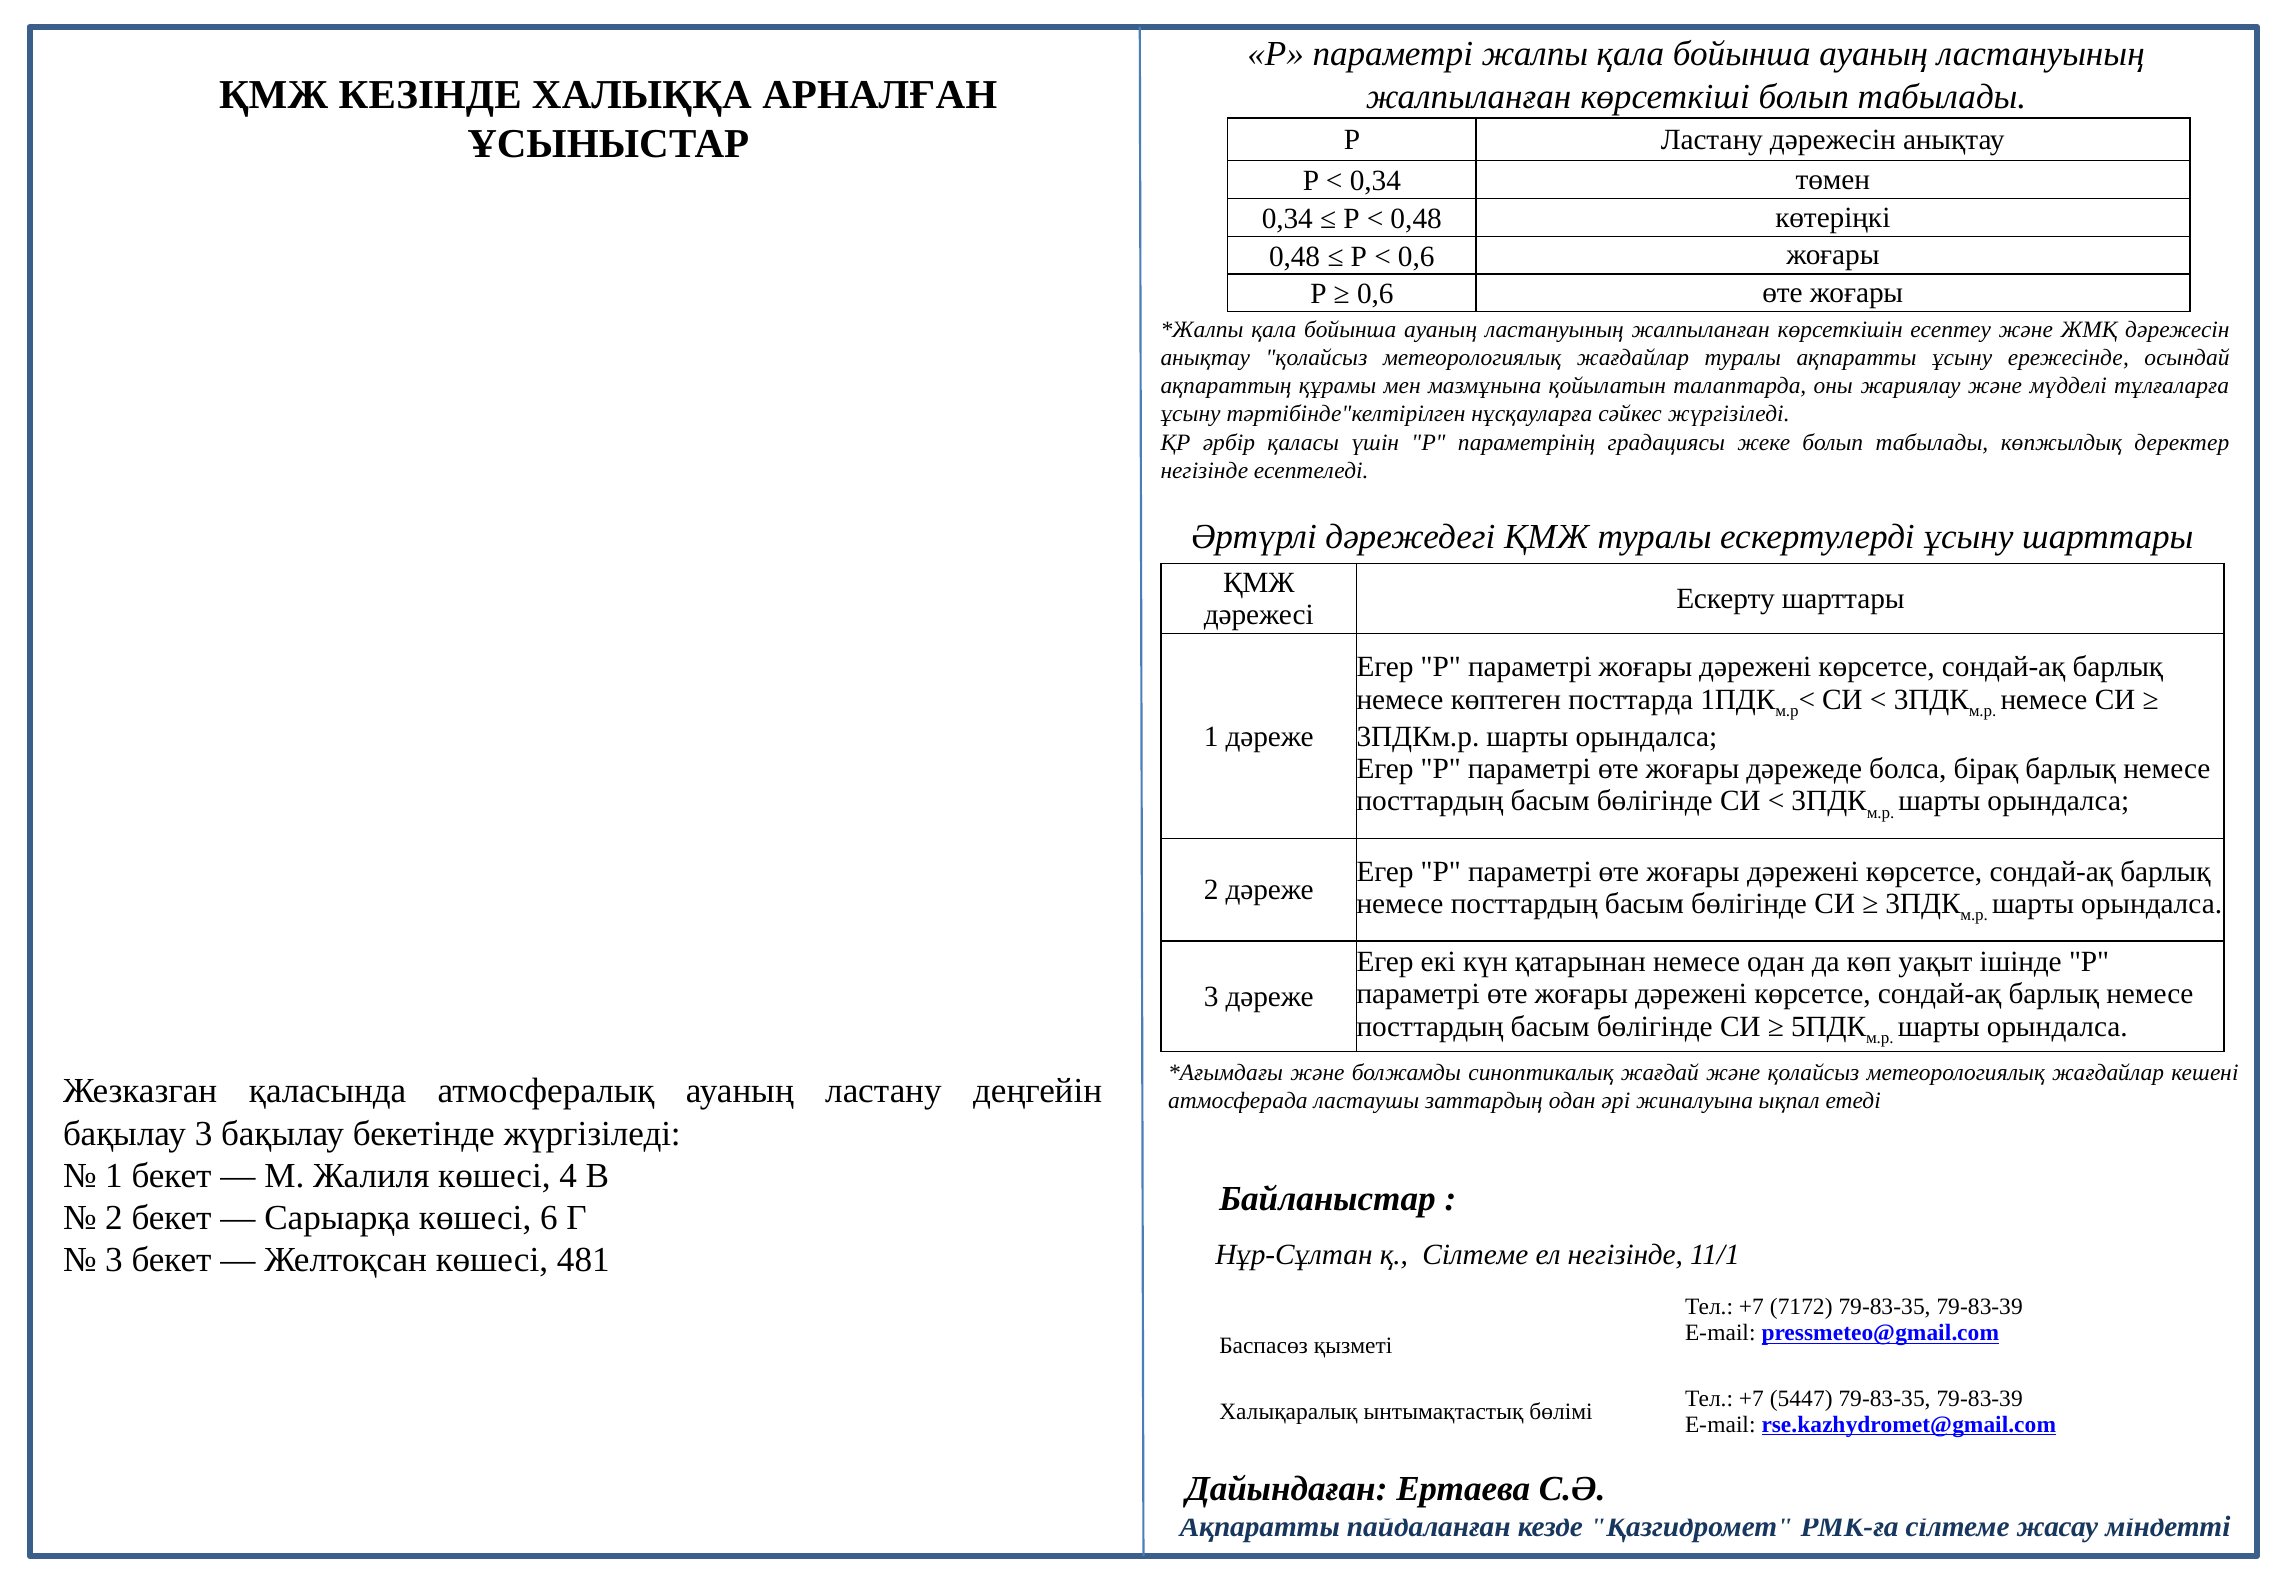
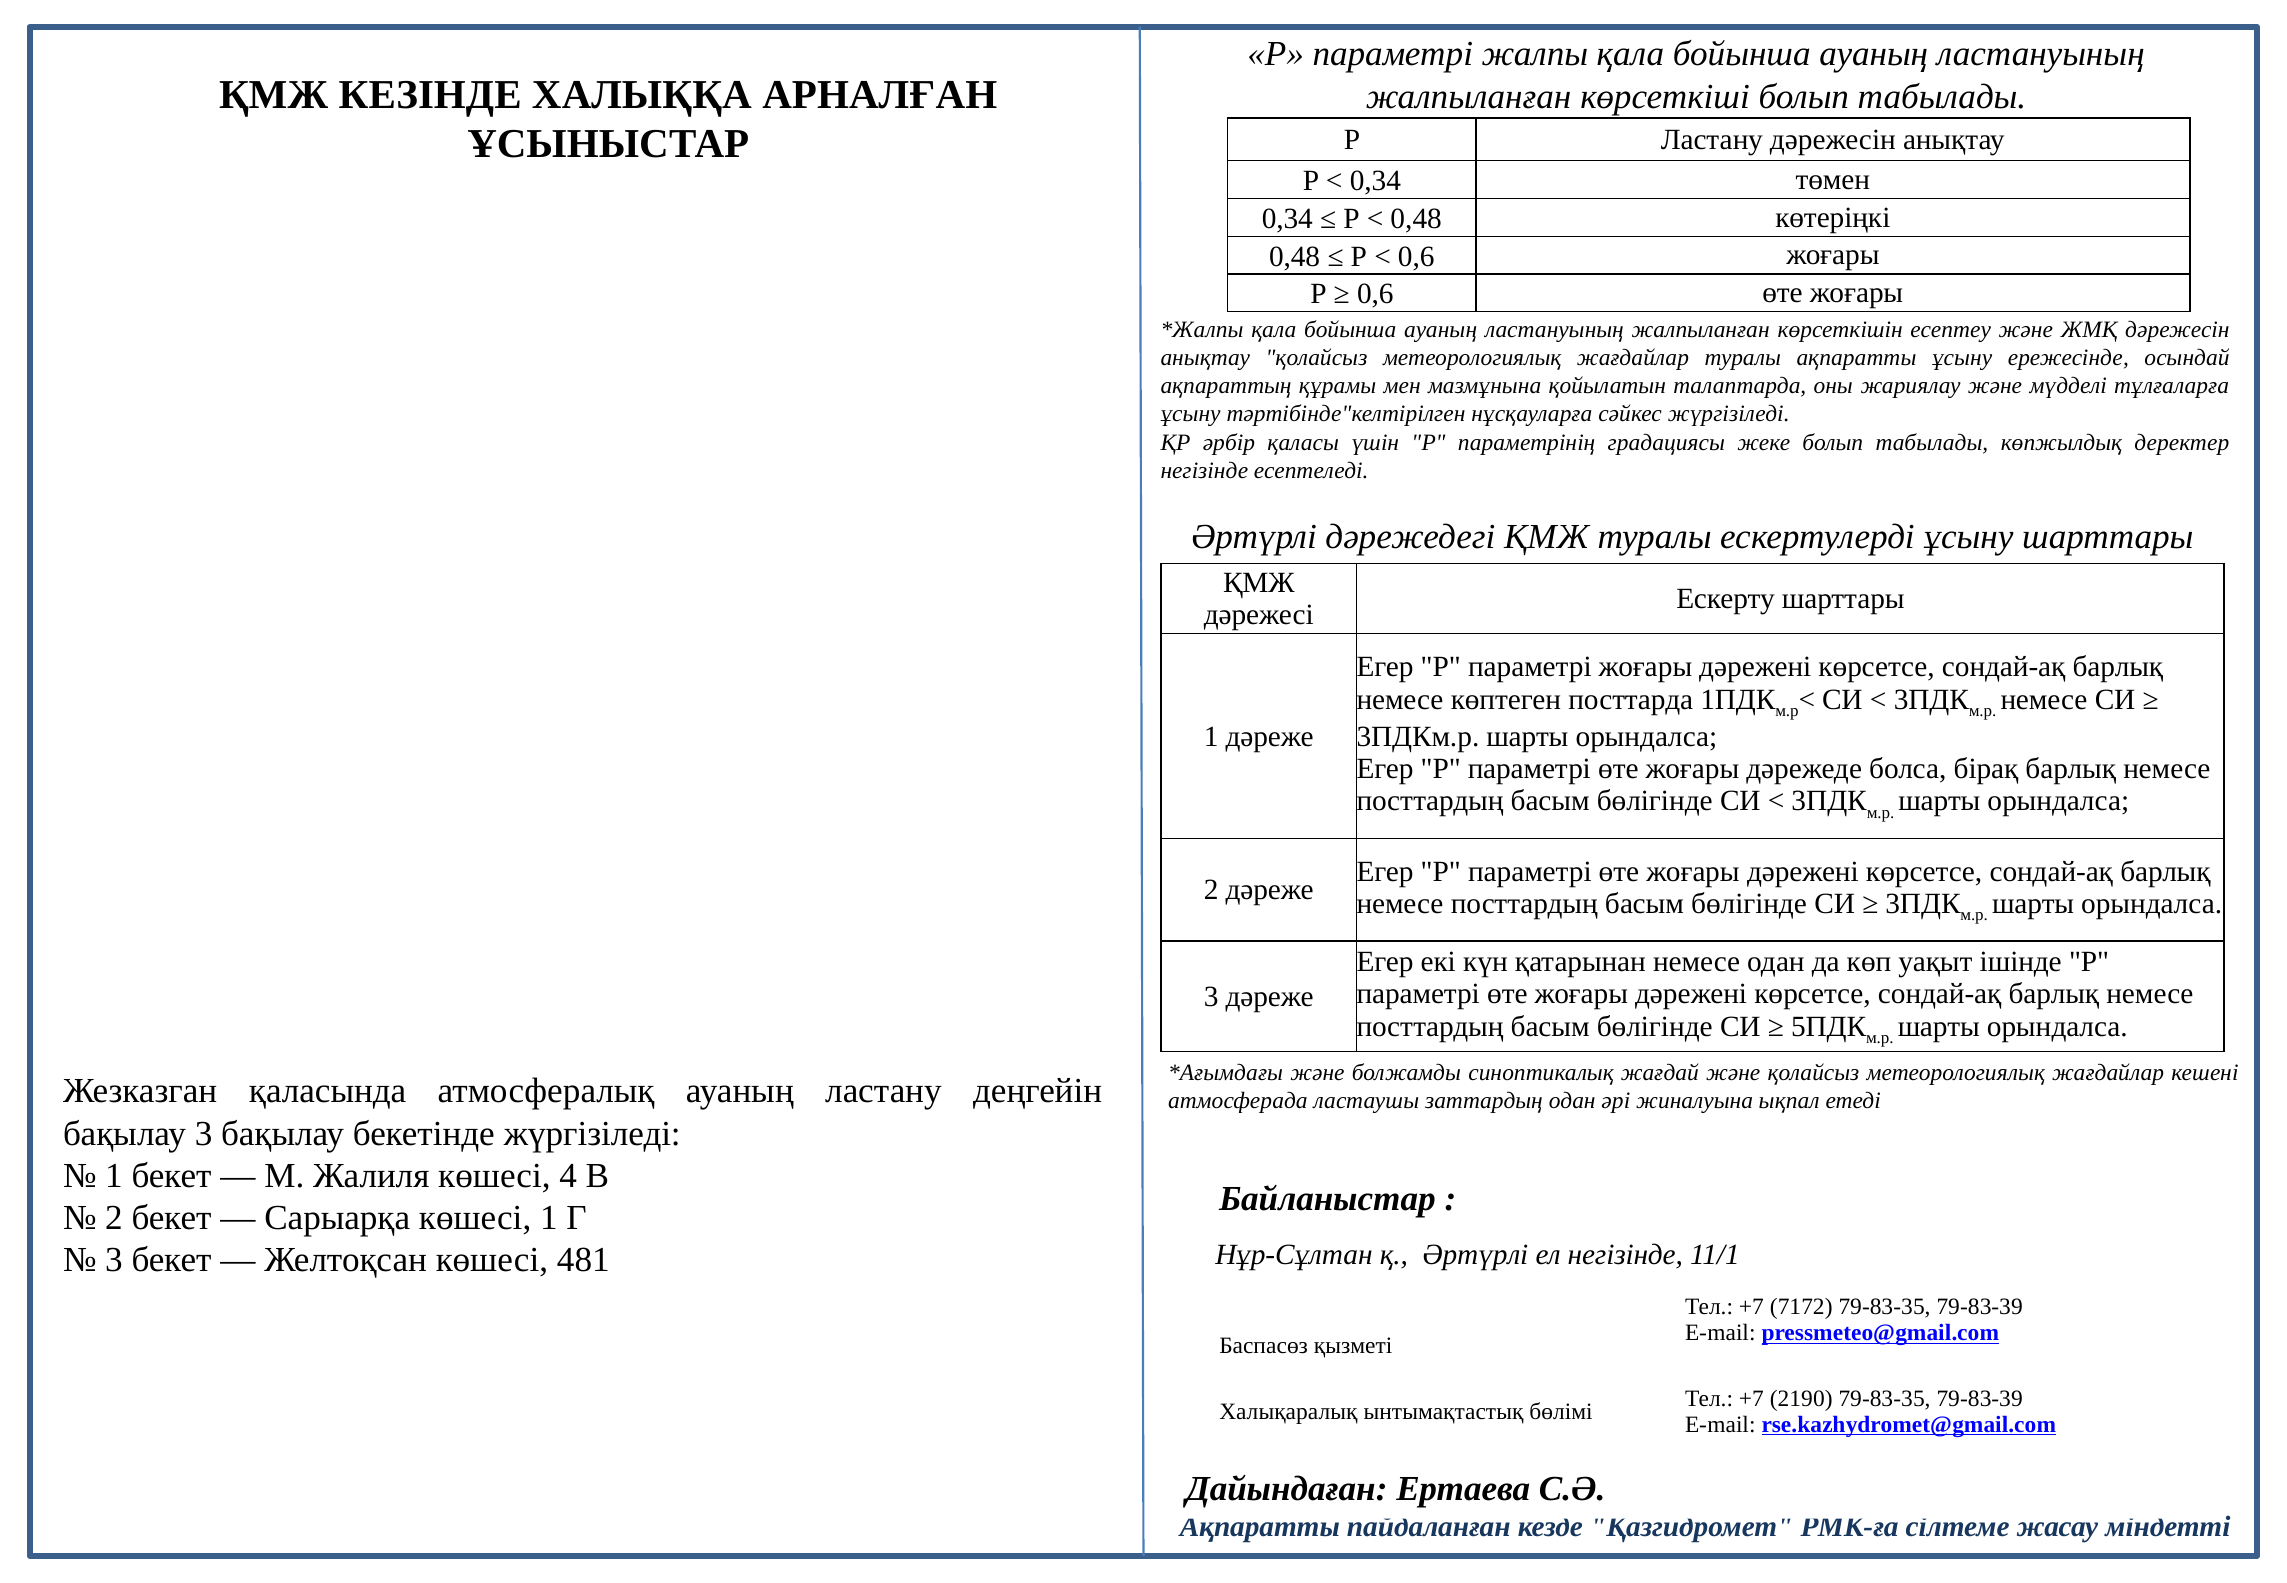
көшесі 6: 6 -> 1 (549, 1218)
қ Сілтеме: Сілтеме -> Әртүрлі (1475, 1255)
5447: 5447 -> 2190 (1801, 1399)
